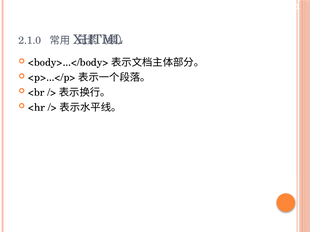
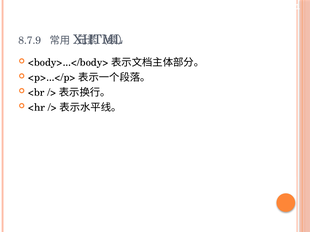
2.1.0: 2.1.0 -> 8.7.9 (30, 41)
